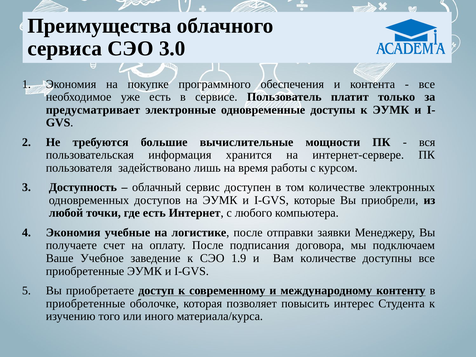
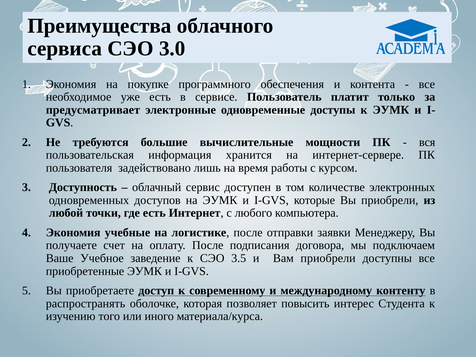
1.9: 1.9 -> 3.5 (239, 258)
Вам количестве: количестве -> приобрели (328, 258)
приобретенные: приобретенные -> распространять (86, 303)
